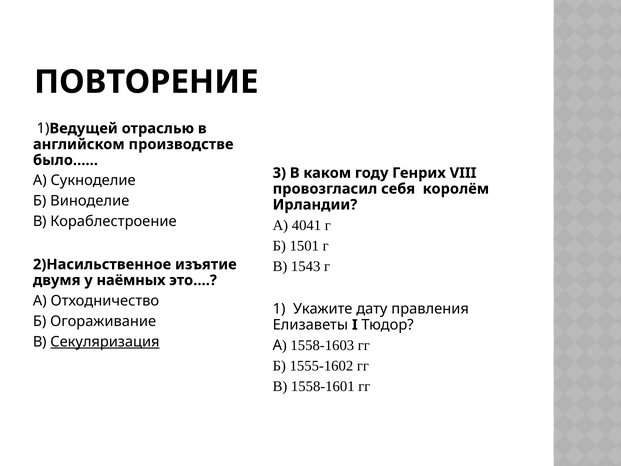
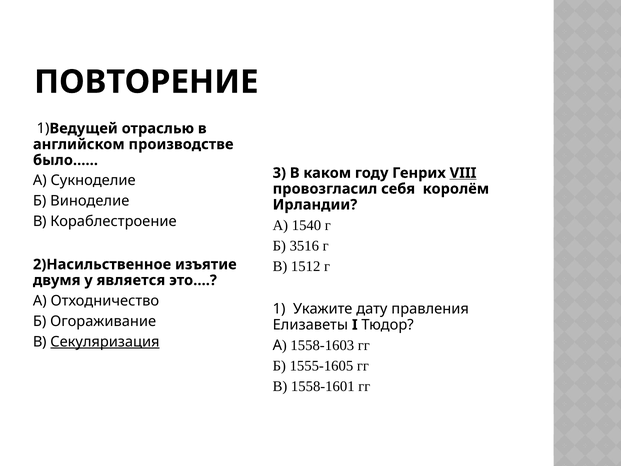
VIII underline: none -> present (463, 173)
4041: 4041 -> 1540 (306, 225)
1501: 1501 -> 3516 (304, 246)
1543: 1543 -> 1512 (306, 266)
наёмных: наёмных -> является (131, 280)
1555-1602: 1555-1602 -> 1555-1605 (321, 366)
